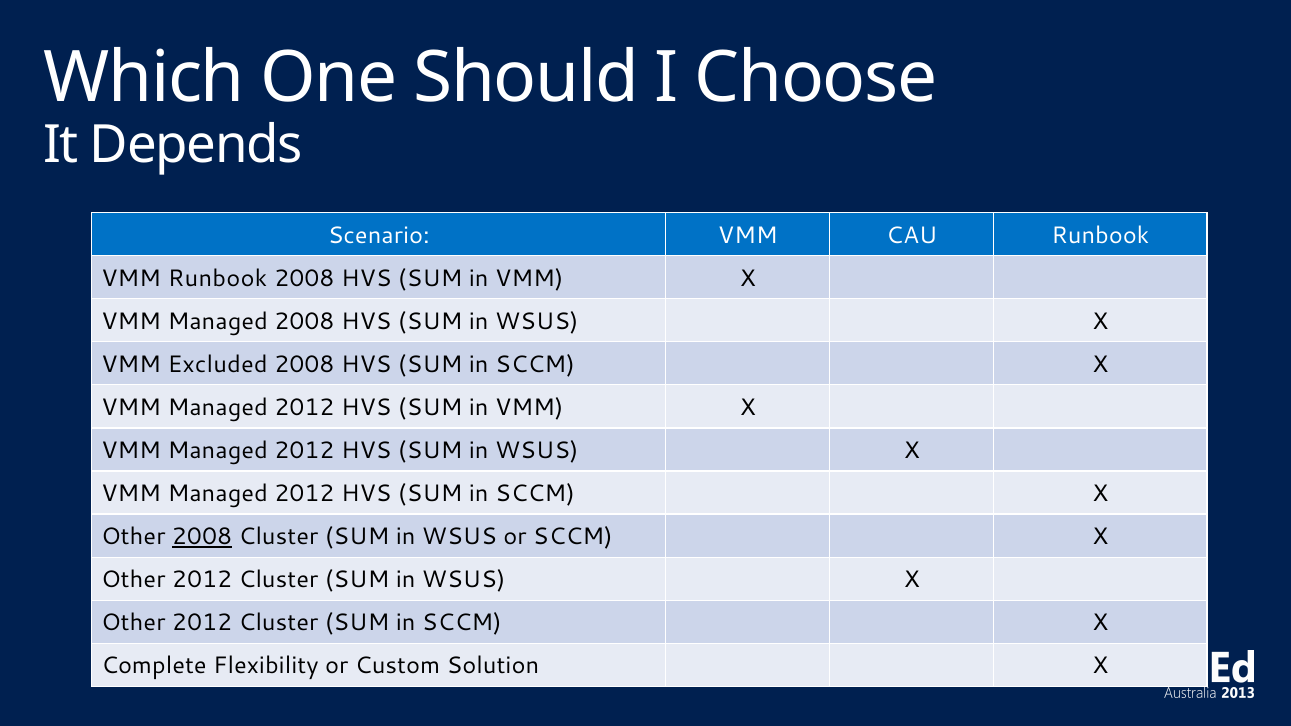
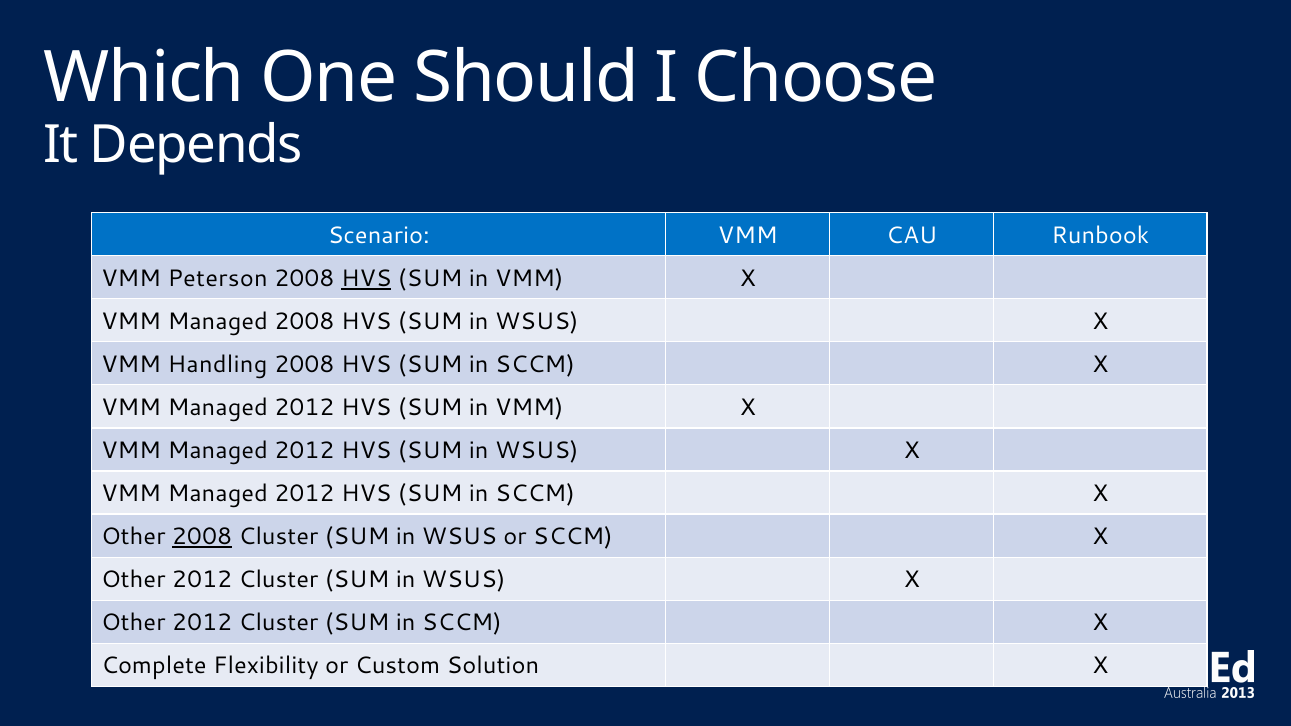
VMM Runbook: Runbook -> Peterson (218, 279)
HVS underline: none -> present (366, 279)
Excluded: Excluded -> Handling (218, 365)
